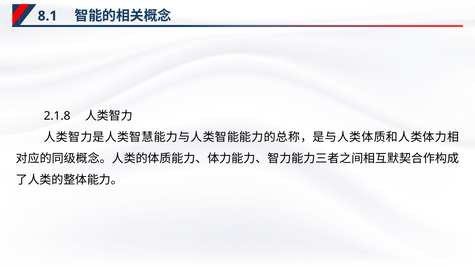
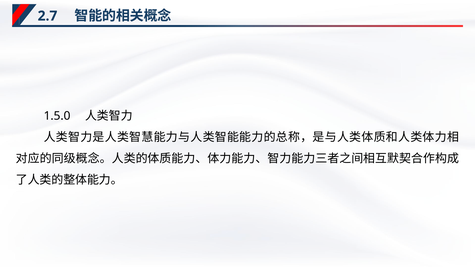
8.1: 8.1 -> 2.7 (47, 16)
2.1.8: 2.1.8 -> 1.5.0 (57, 116)
